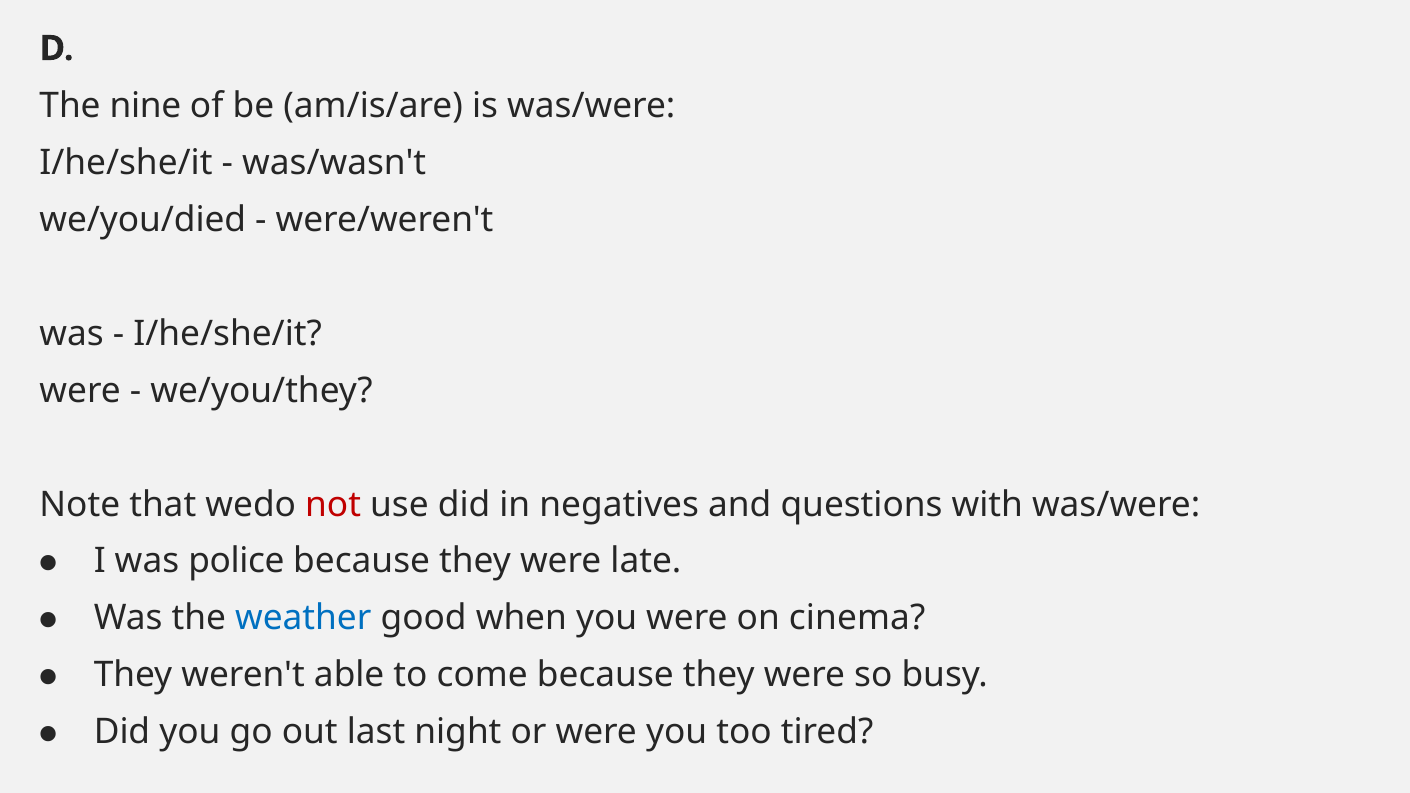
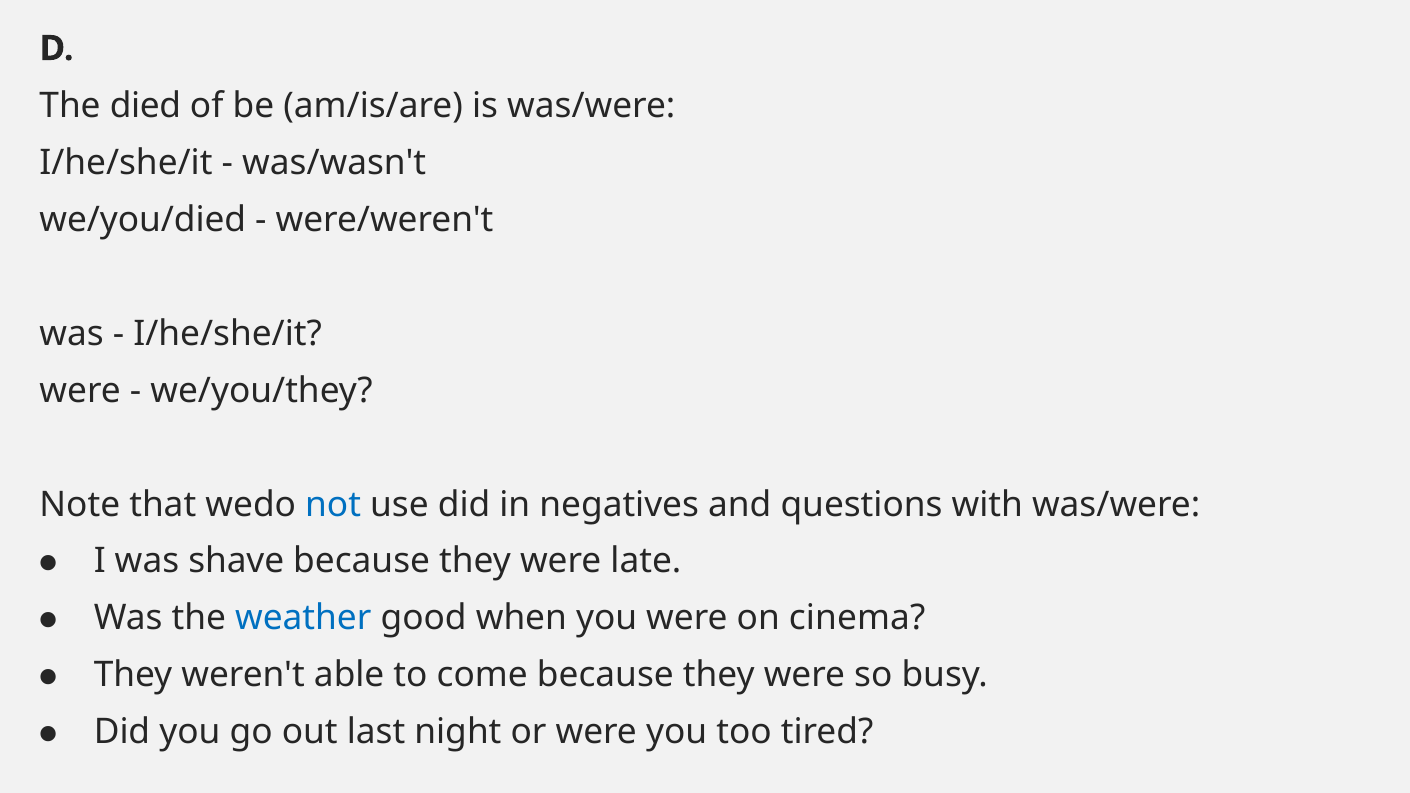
nine: nine -> died (145, 105)
not colour: red -> blue (333, 504)
police: police -> shave (236, 561)
